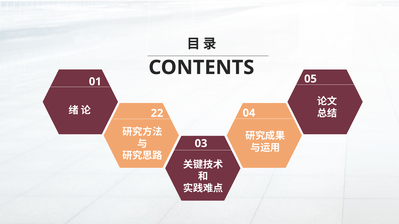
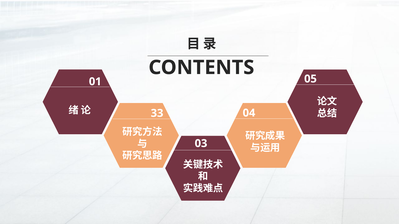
22: 22 -> 33 (157, 113)
